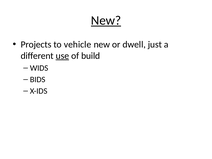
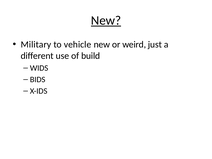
Projects: Projects -> Military (36, 44)
dwell: dwell -> weird (134, 44)
use underline: present -> none (62, 56)
